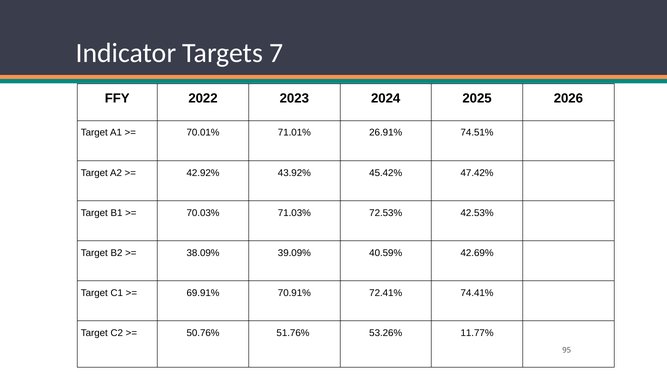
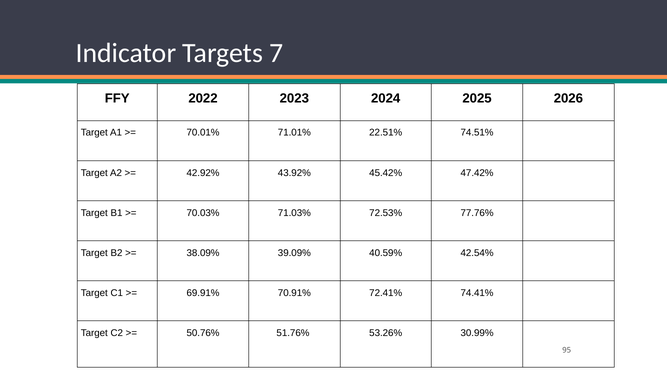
26.91%: 26.91% -> 22.51% (386, 133)
42.53%: 42.53% -> 77.76% (477, 213)
42.69%: 42.69% -> 42.54% (477, 253)
11.77%: 11.77% -> 30.99% (477, 333)
